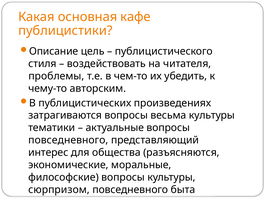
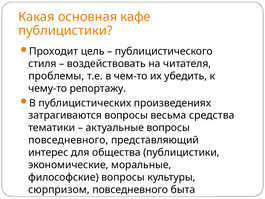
Описание: Описание -> Проходит (54, 51)
авторским: авторским -> репортажу (98, 88)
весьма культуры: культуры -> средства (212, 115)
общества разъясняются: разъясняются -> публицистики (181, 152)
